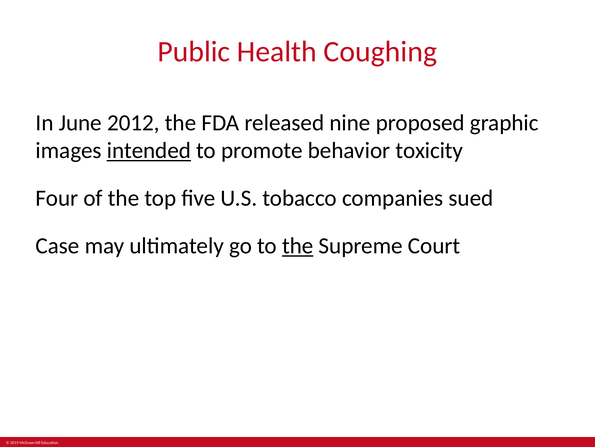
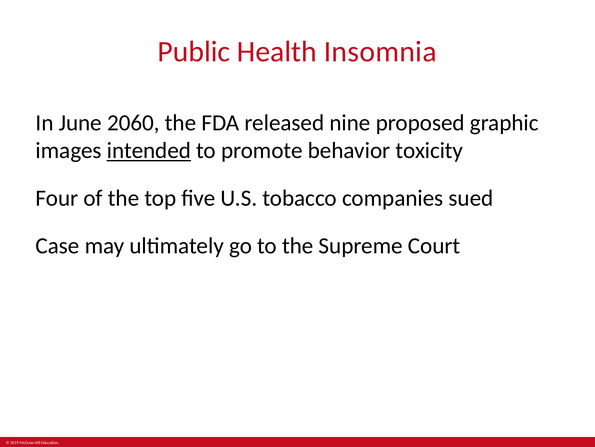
Coughing: Coughing -> Insomnia (380, 52)
2012: 2012 -> 2060 (133, 123)
the underline: present -> none (298, 246)
